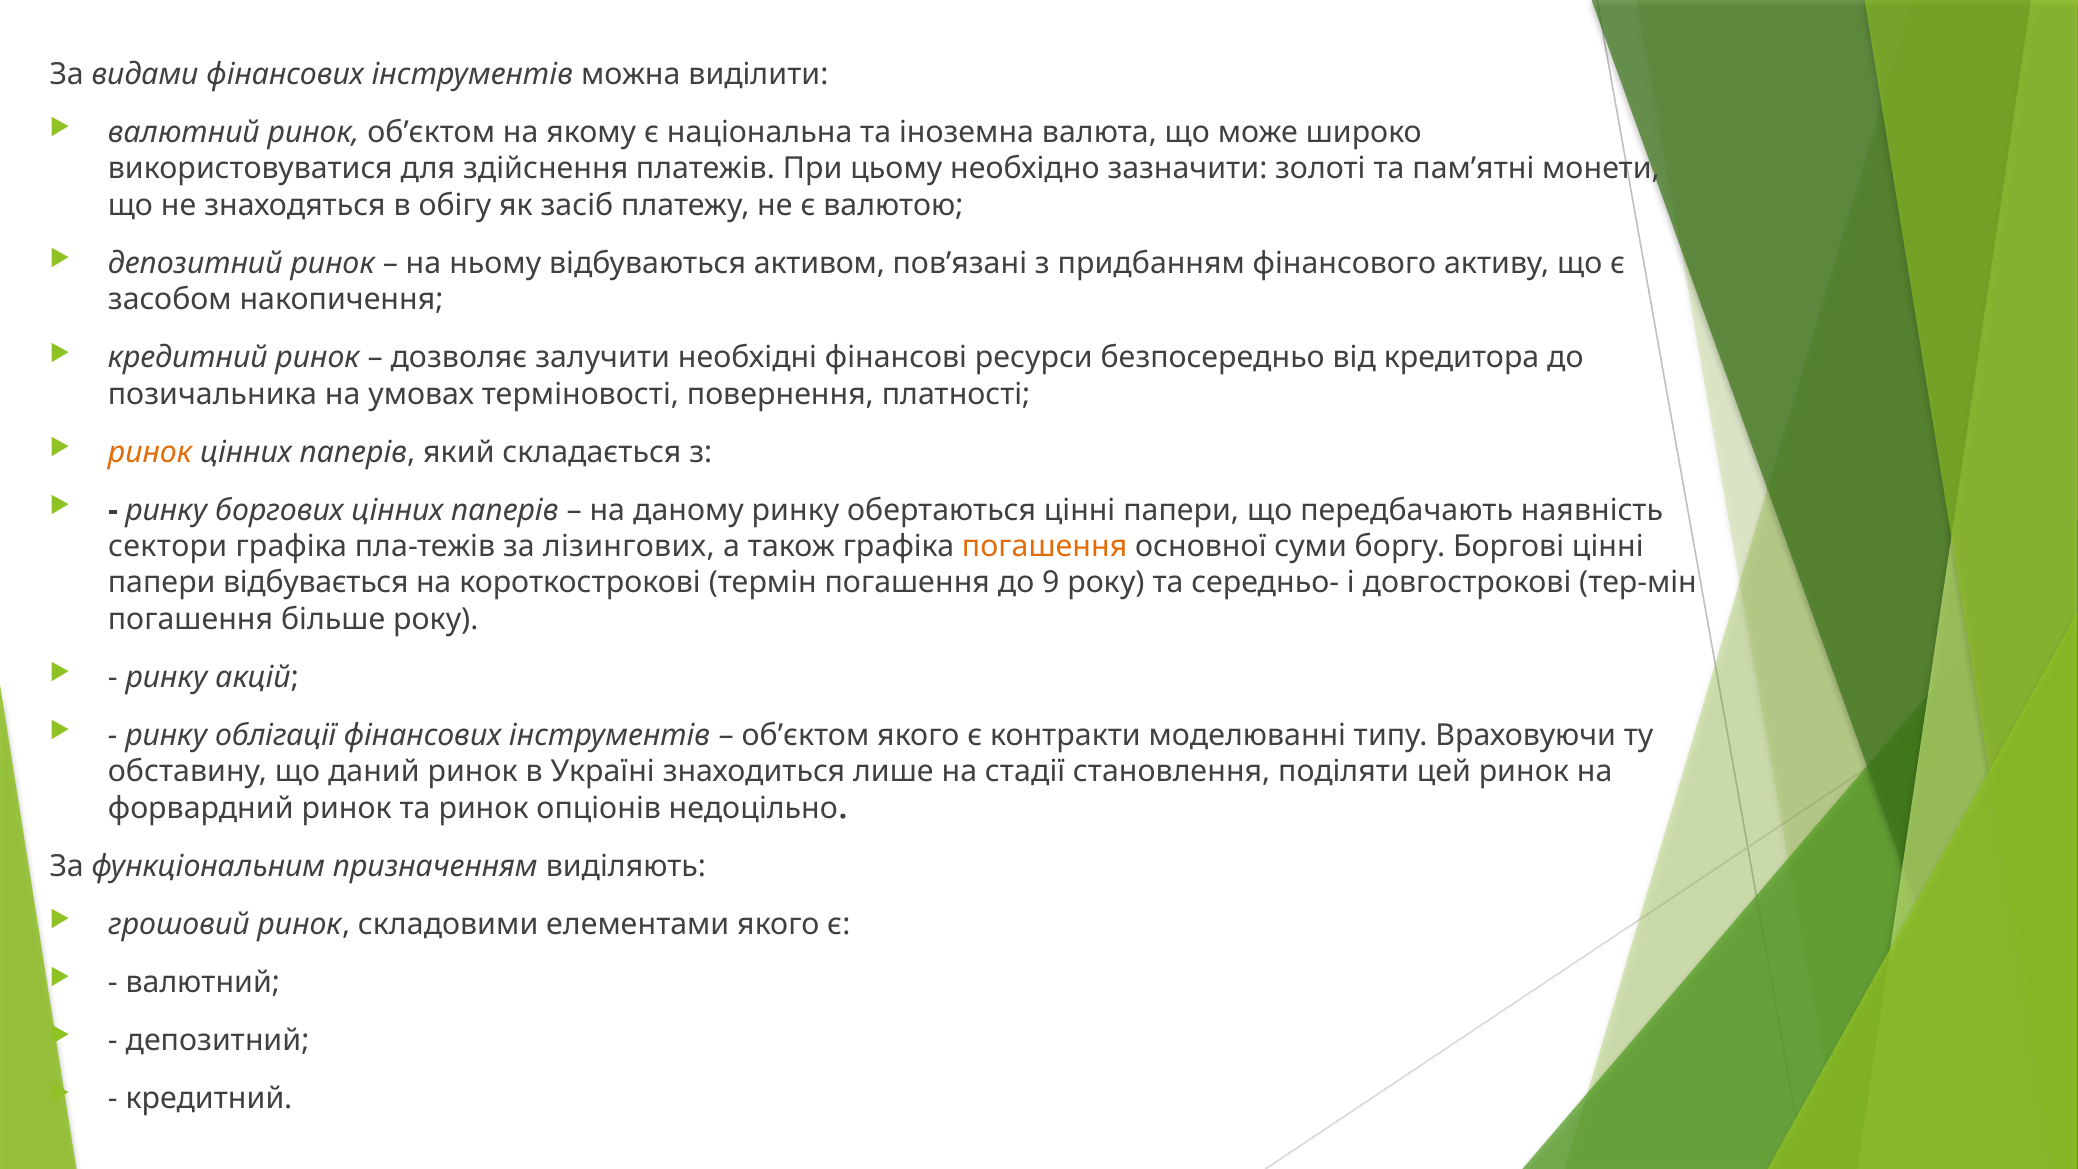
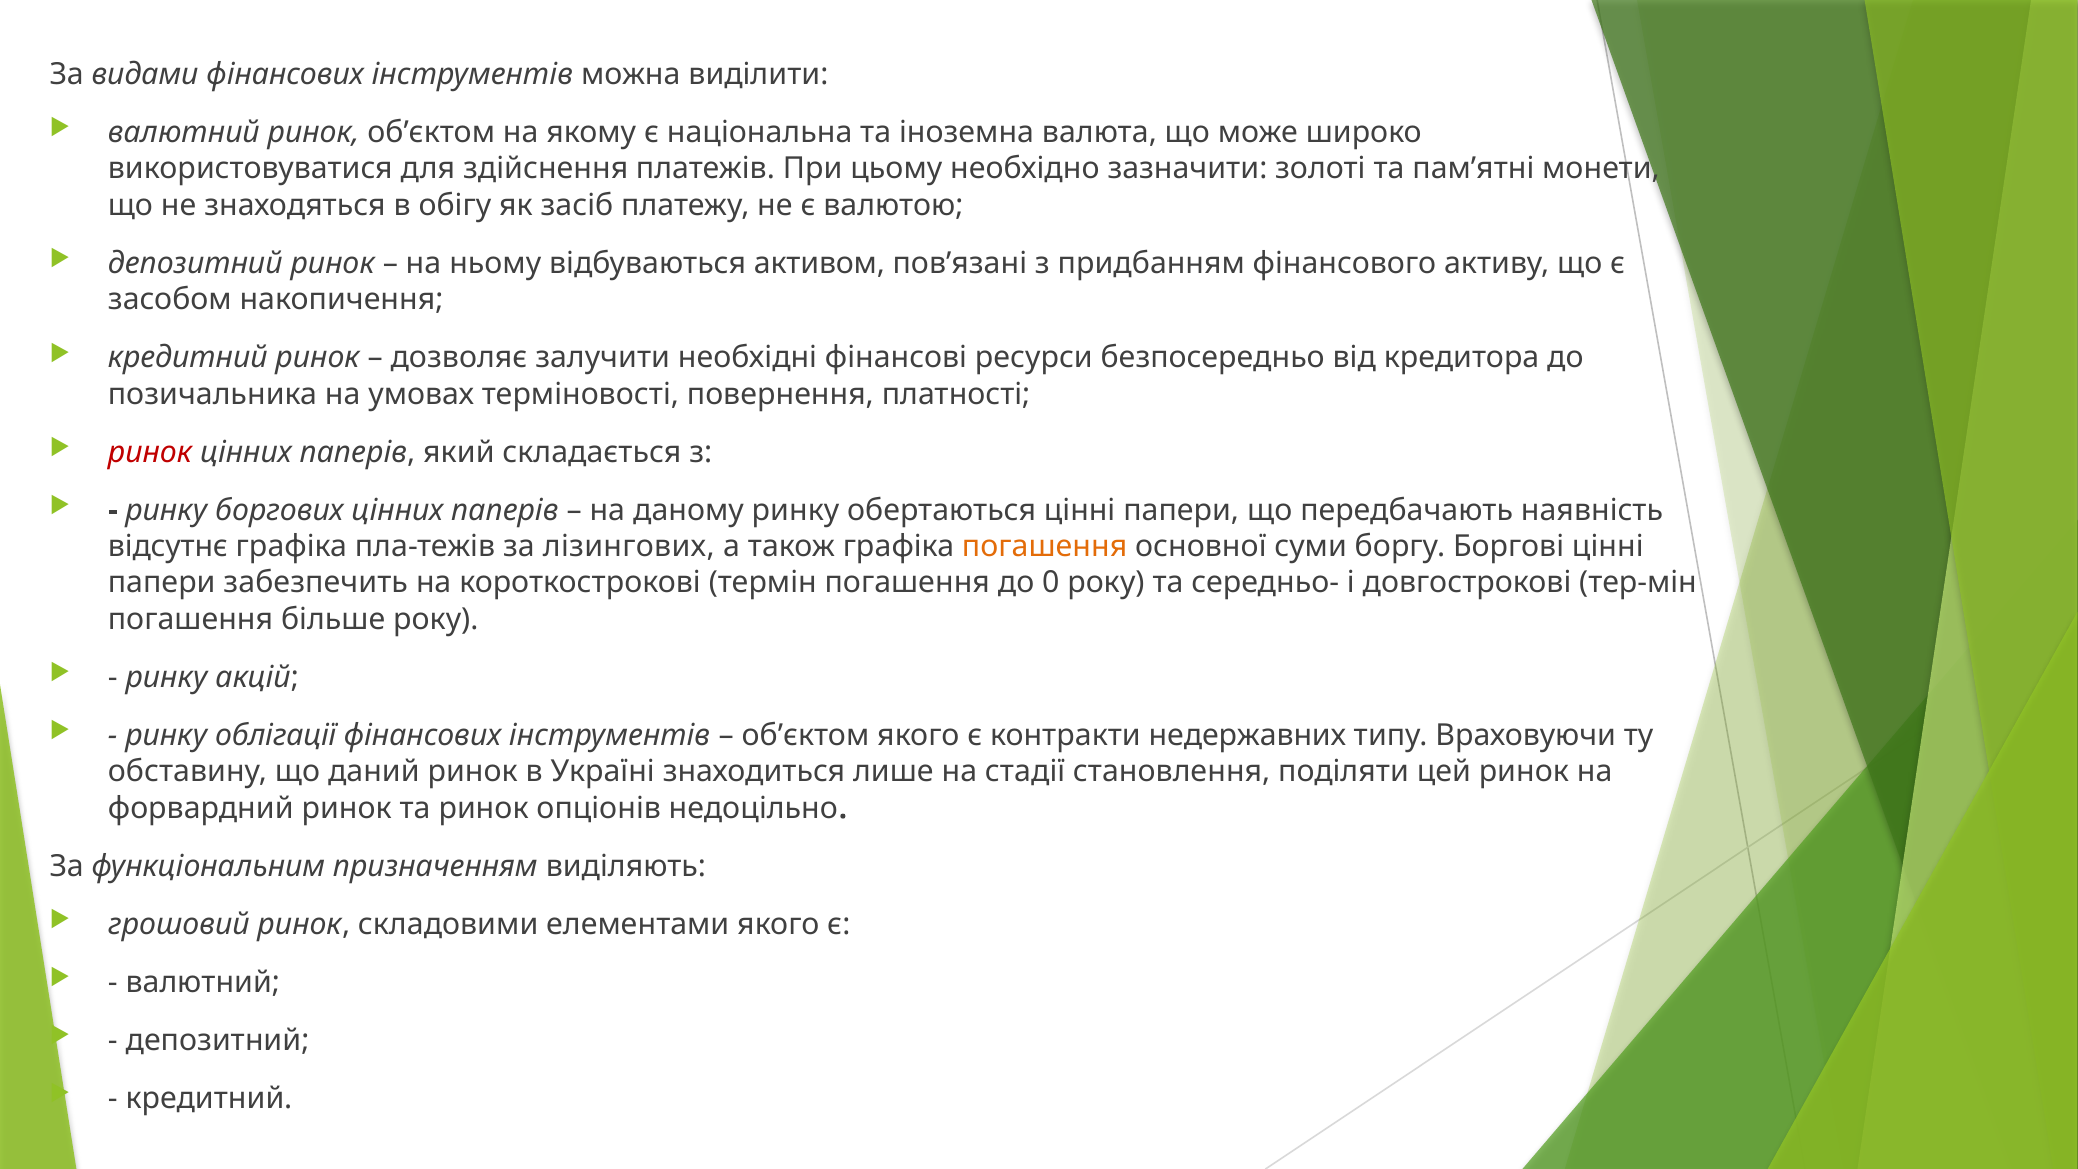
ринок colour: orange -> red (150, 452)
сектори: сектори -> відсутнє (168, 547)
відбувається: відбувається -> забезпечить (316, 583)
9: 9 -> 0 (1051, 583)
моделюванні: моделюванні -> недержавних (1247, 735)
